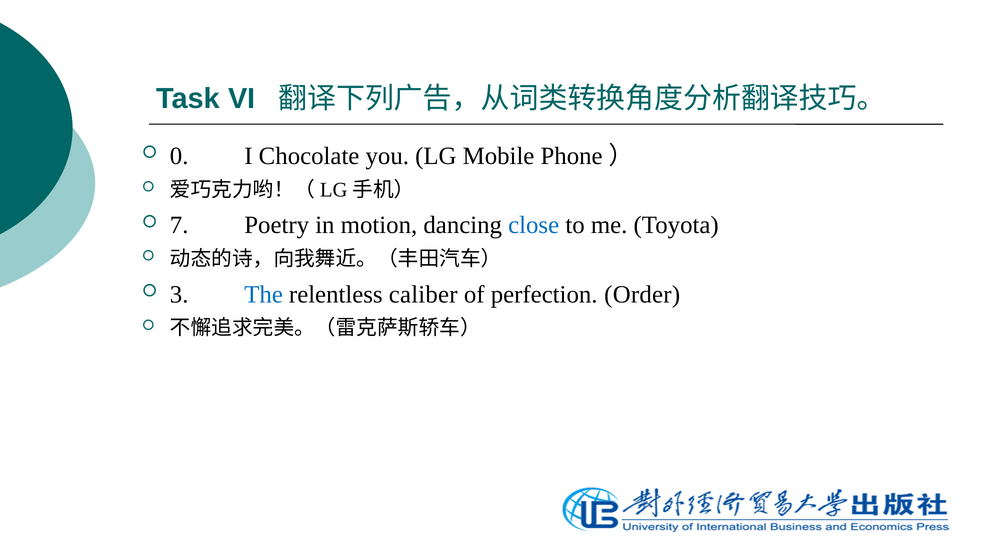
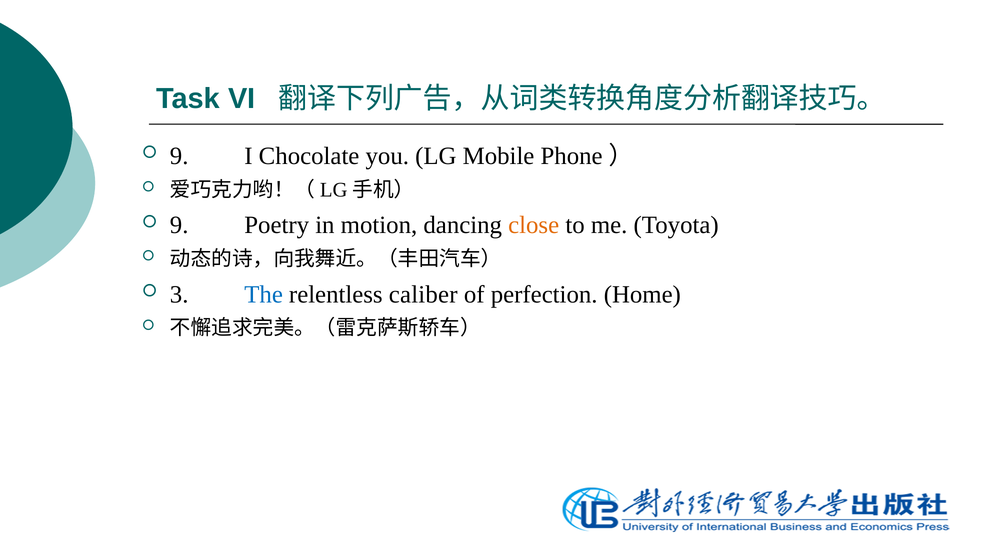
0: 0 -> 9 (179, 156)
7: 7 -> 9 (179, 225)
close colour: blue -> orange (534, 225)
Order: Order -> Home (642, 294)
